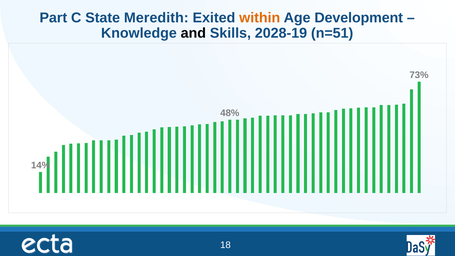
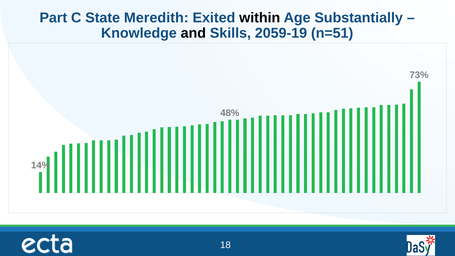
within colour: orange -> black (260, 18)
Development: Development -> Substantially (359, 18)
2028-19: 2028-19 -> 2059-19 (281, 33)
